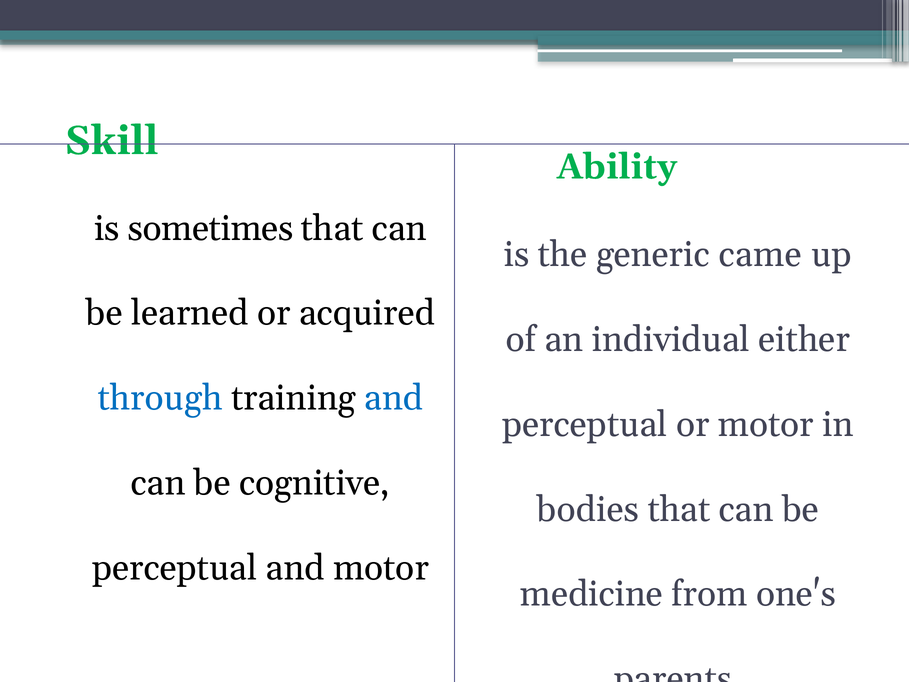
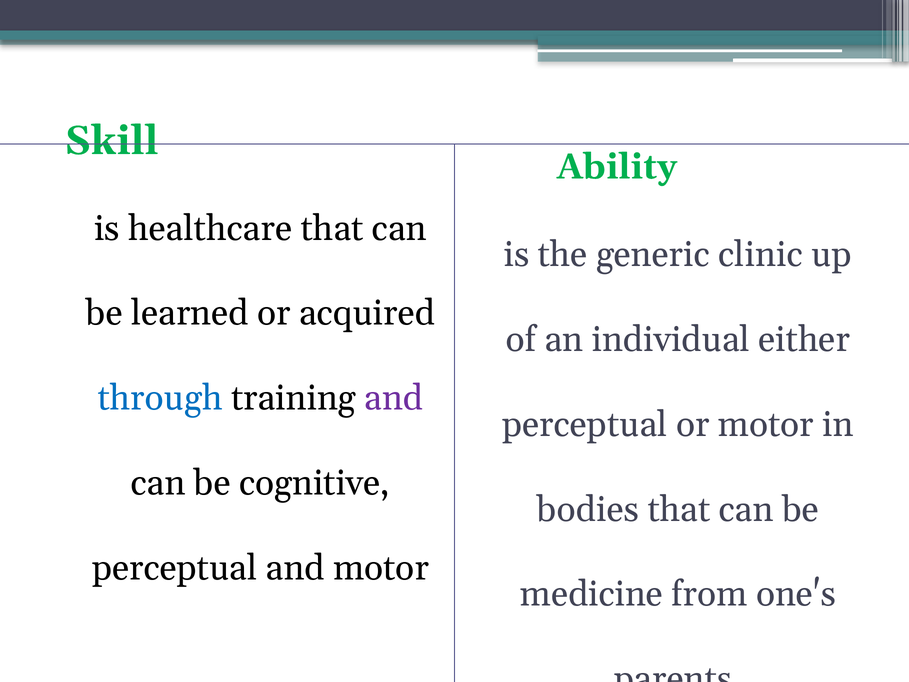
sometimes: sometimes -> healthcare (210, 228)
came: came -> clinic (761, 255)
and colour: blue -> purple (394, 398)
